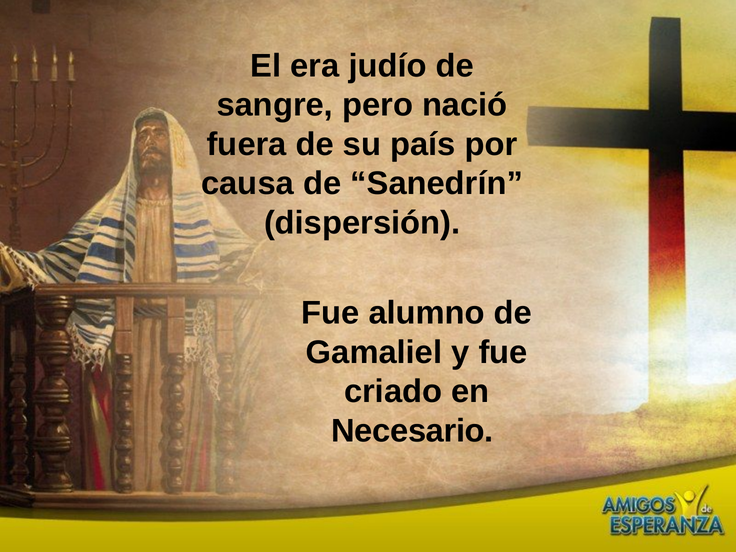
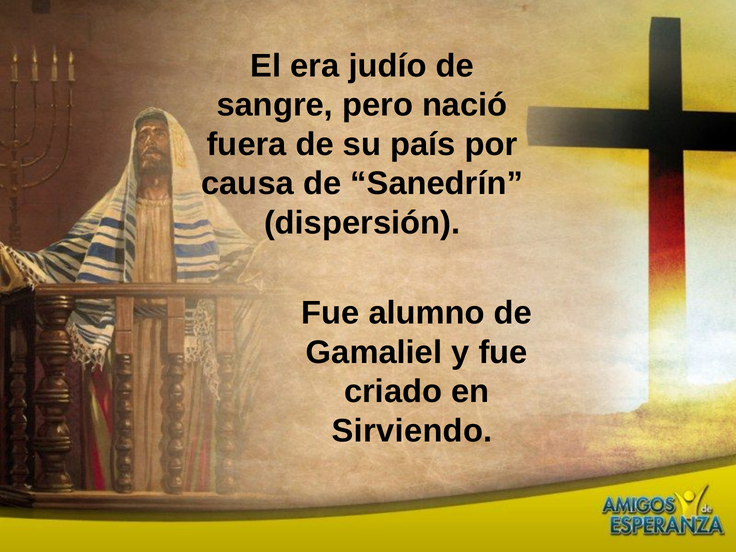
Necesario: Necesario -> Sirviendo (412, 431)
